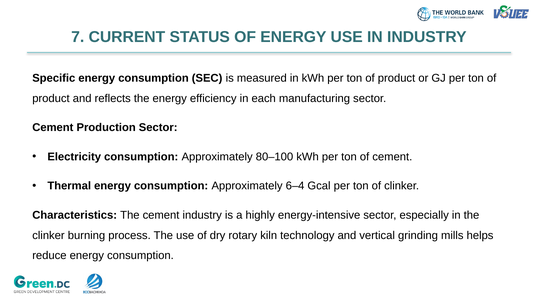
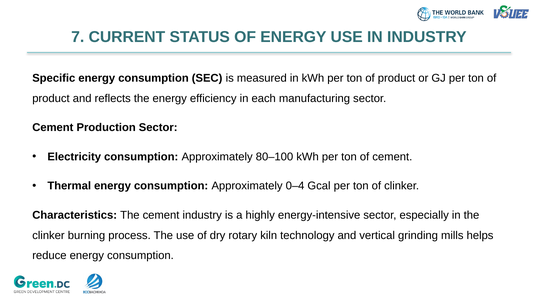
6–4: 6–4 -> 0–4 (295, 186)
